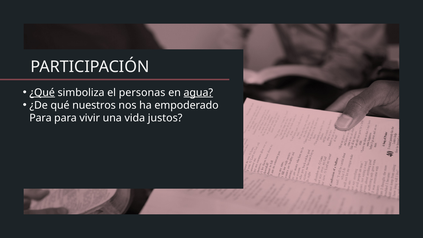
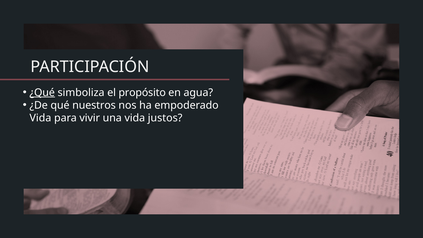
personas: personas -> propósito (142, 93)
agua underline: present -> none (198, 93)
Para: Para -> Vida (40, 118)
